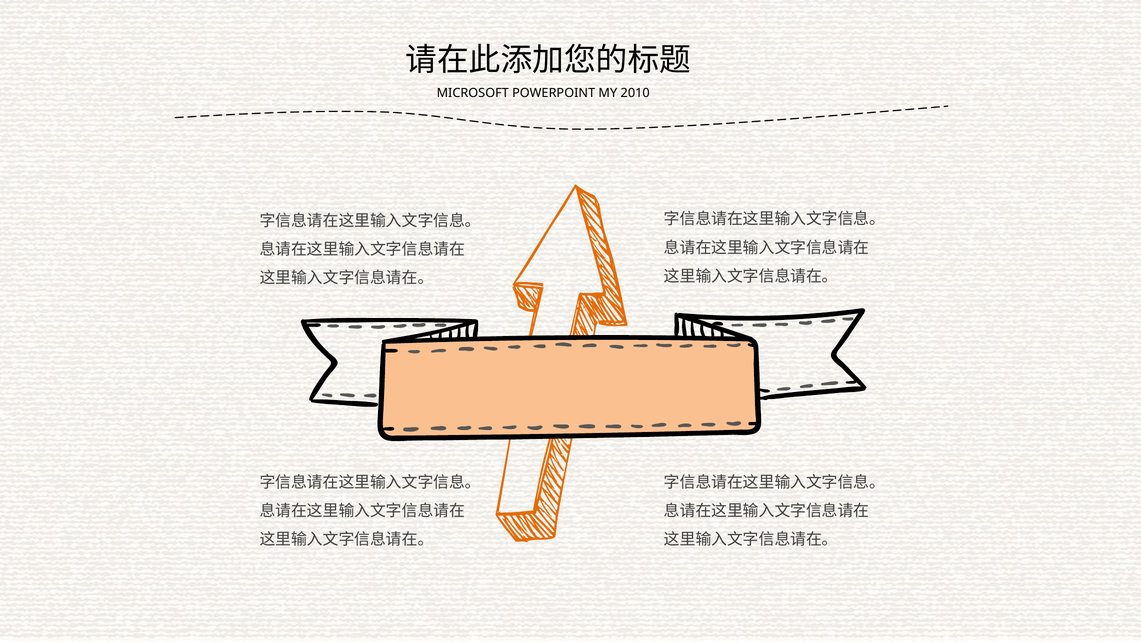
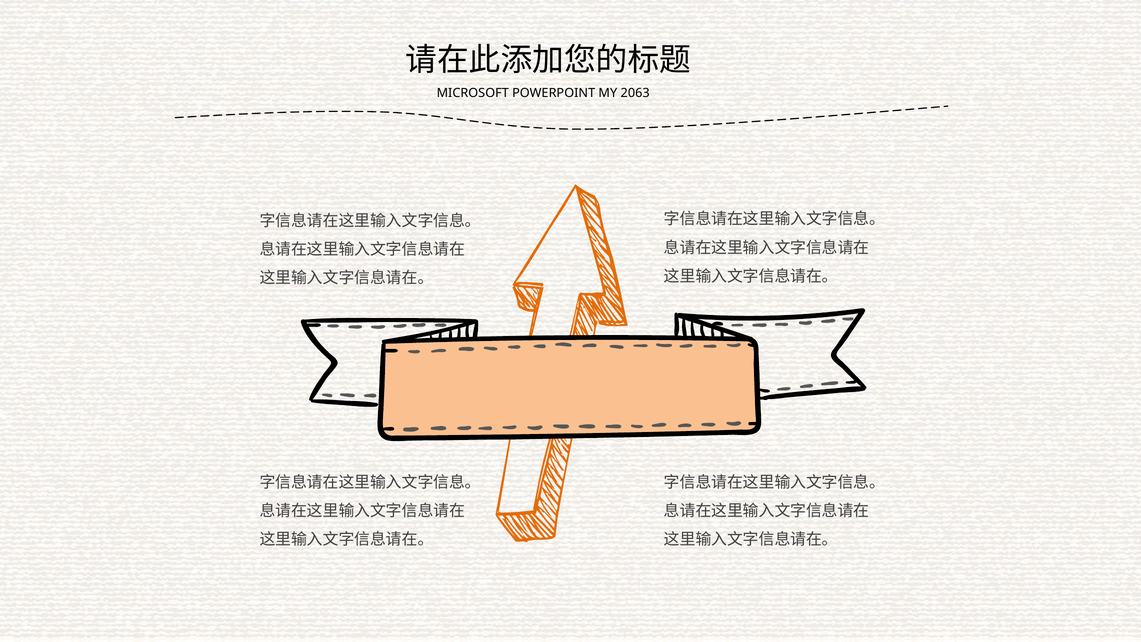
2010: 2010 -> 2063 (635, 93)
